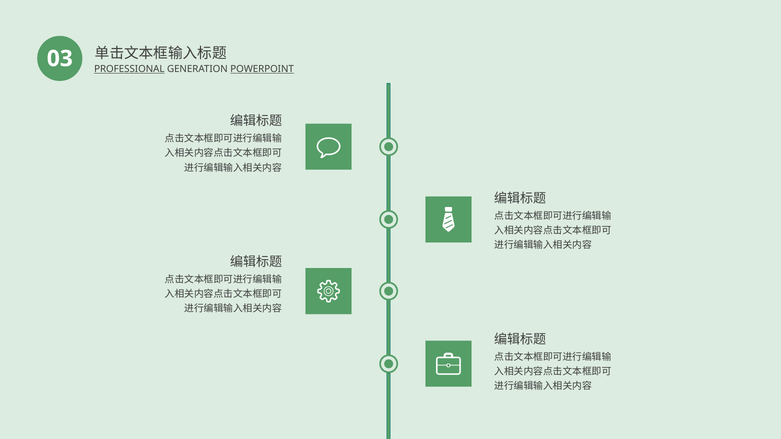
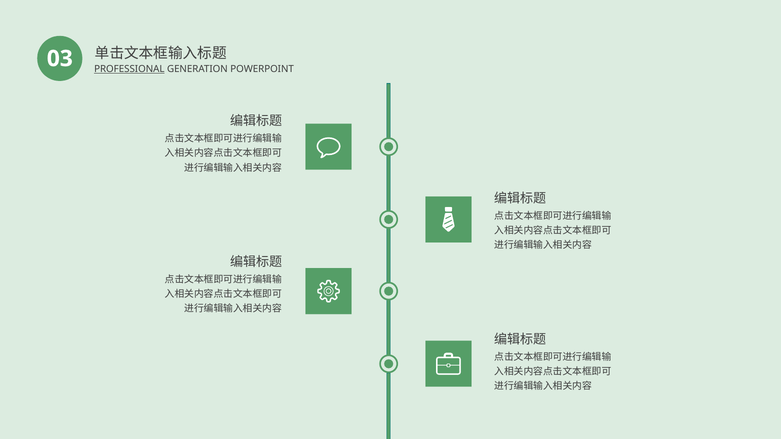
POWERPOINT underline: present -> none (262, 69)
